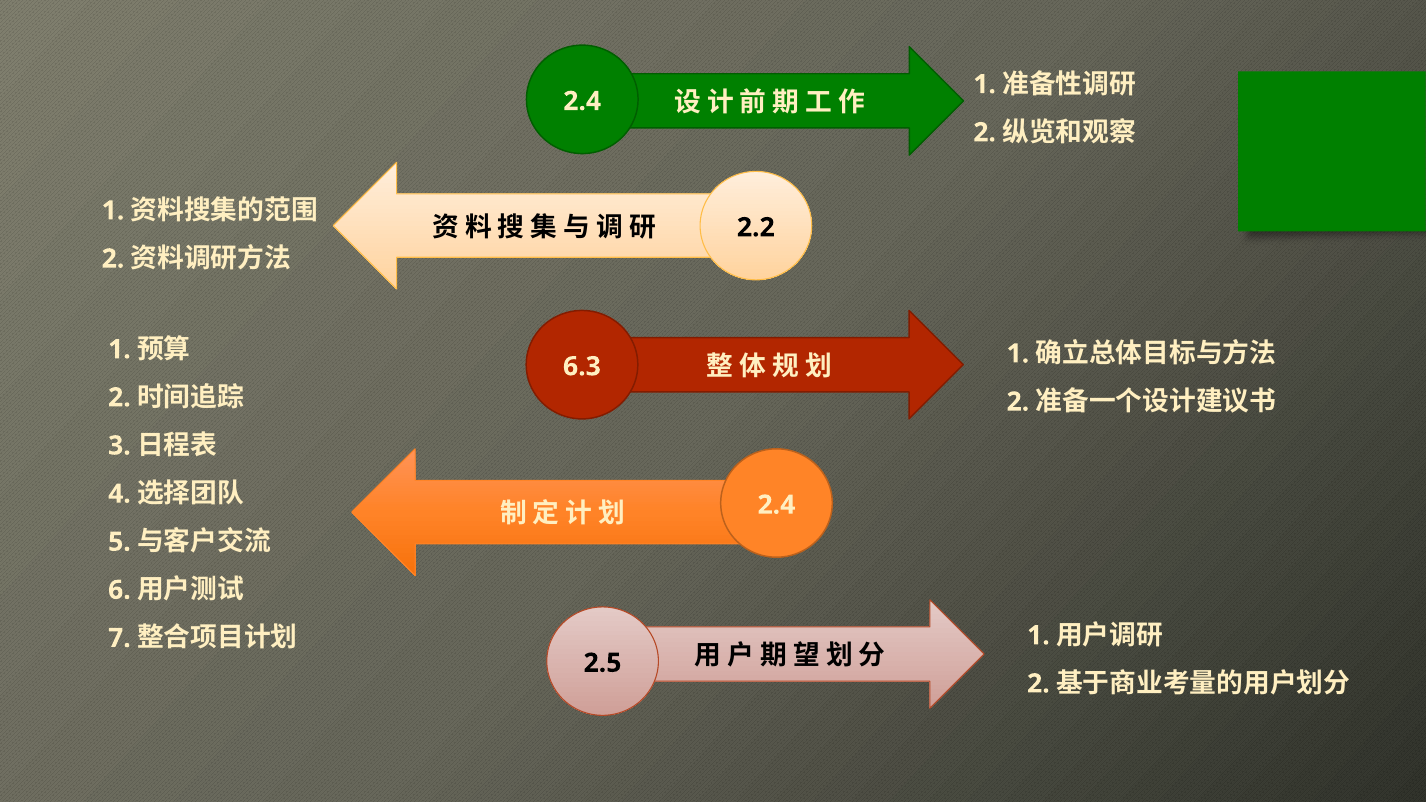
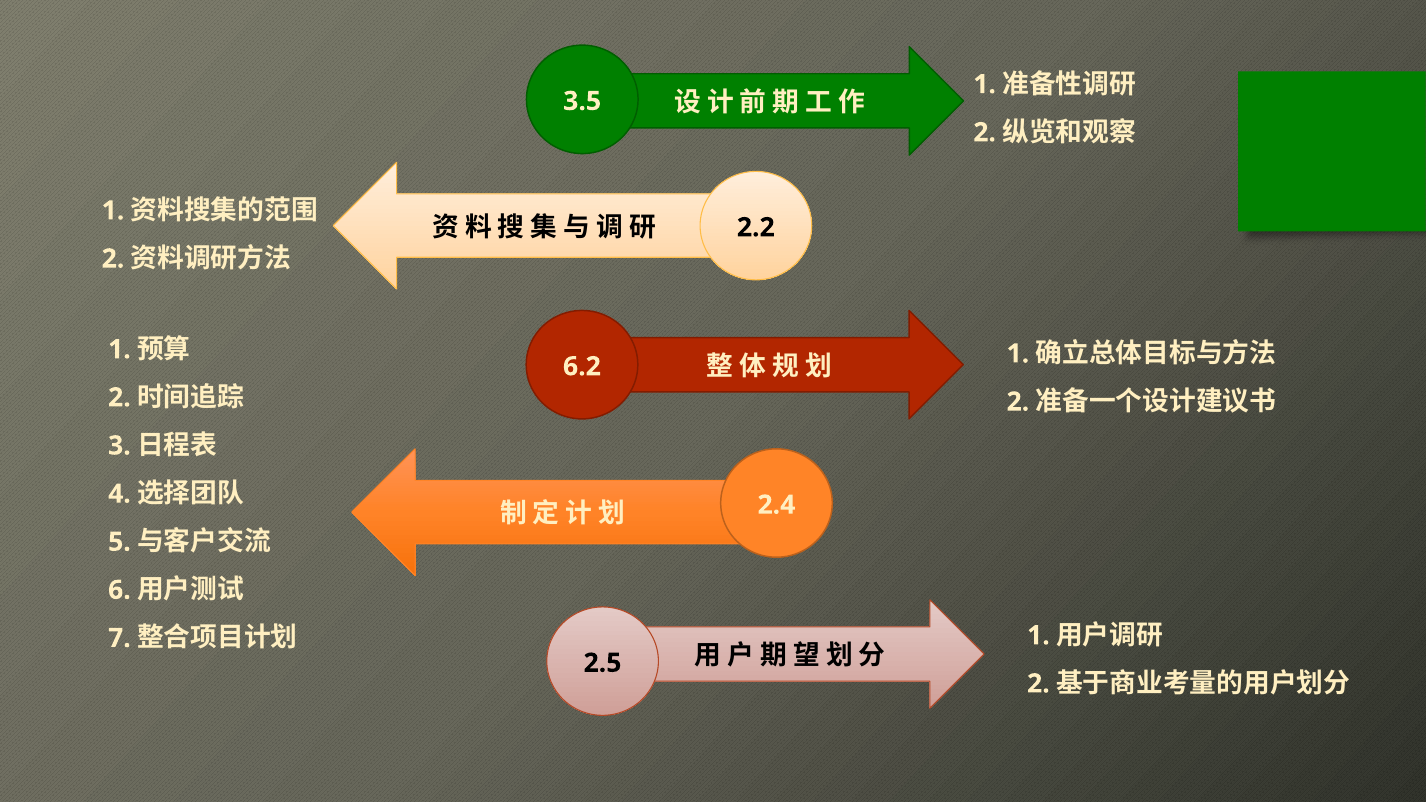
2.4: 2.4 -> 3.5 (582, 101)
6.3: 6.3 -> 6.2 (582, 367)
